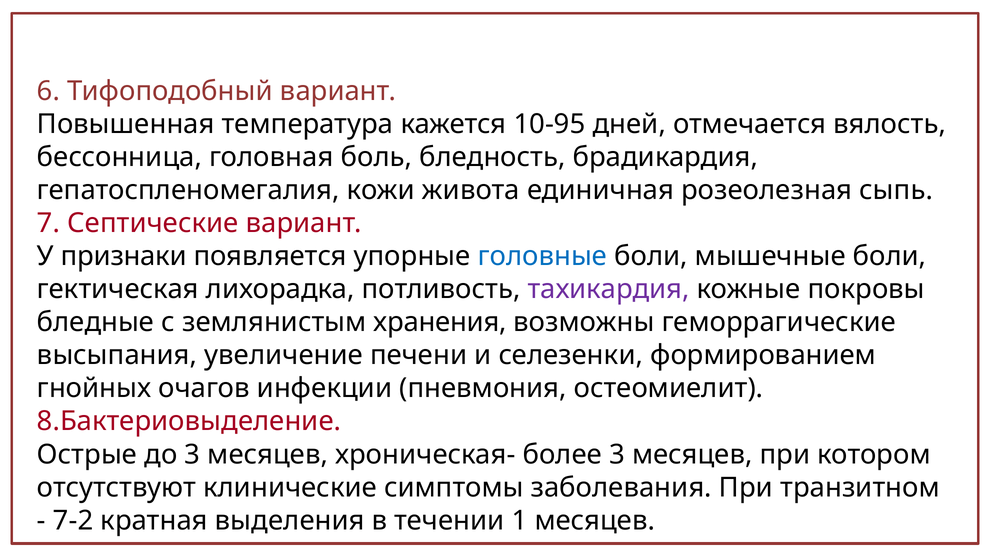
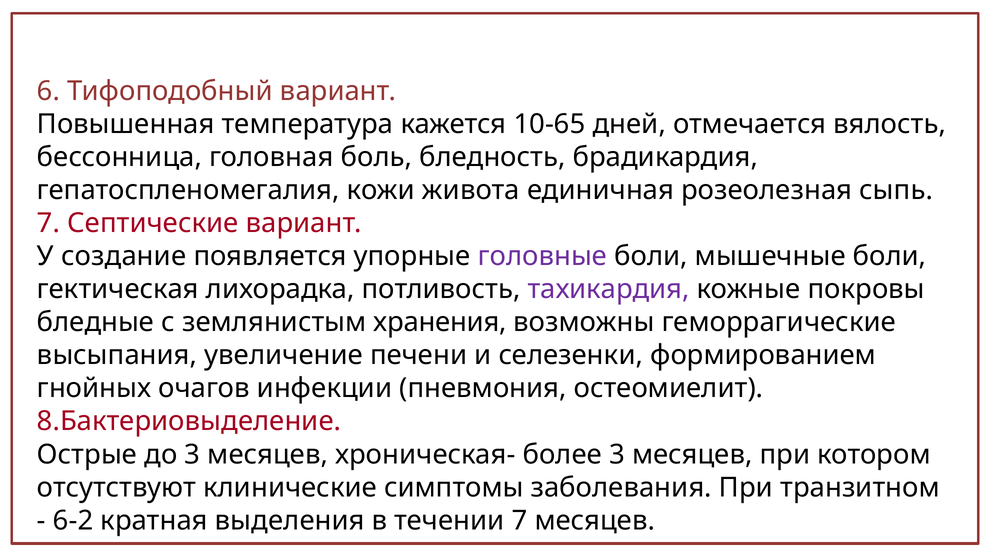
10-95: 10-95 -> 10-65 (549, 124)
признаки: признаки -> создание (124, 256)
головные colour: blue -> purple (542, 256)
7-2: 7-2 -> 6-2 (73, 520)
течении 1: 1 -> 7 (519, 520)
